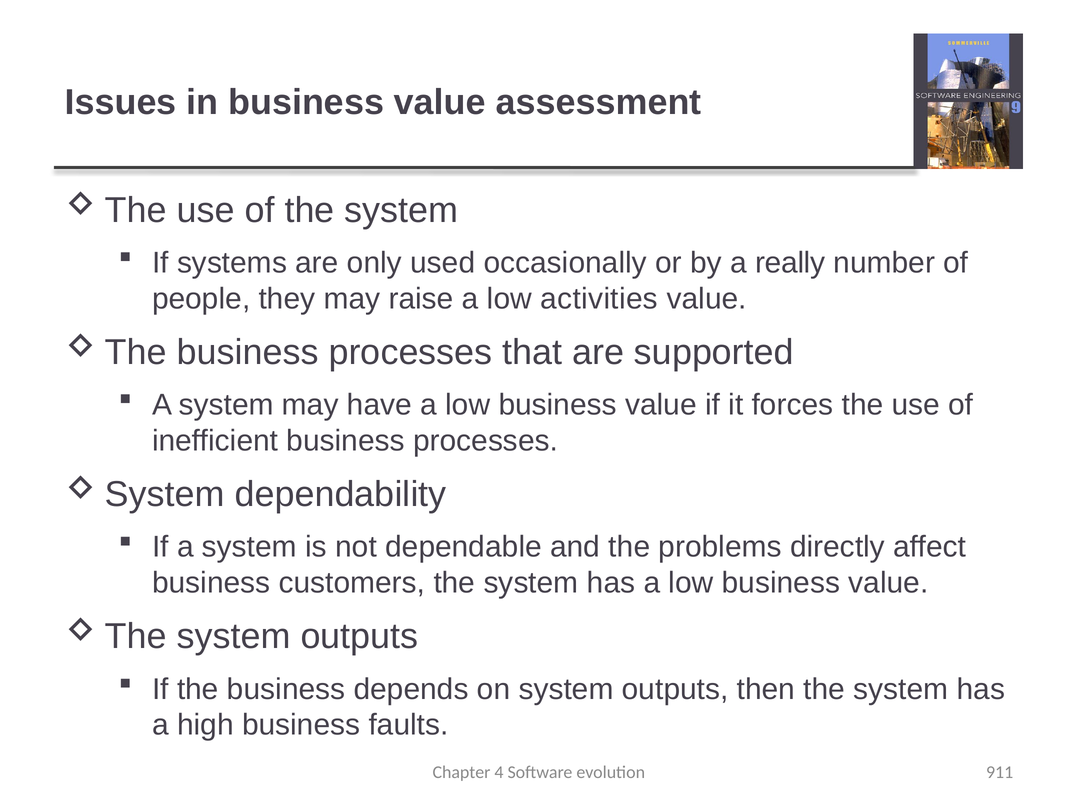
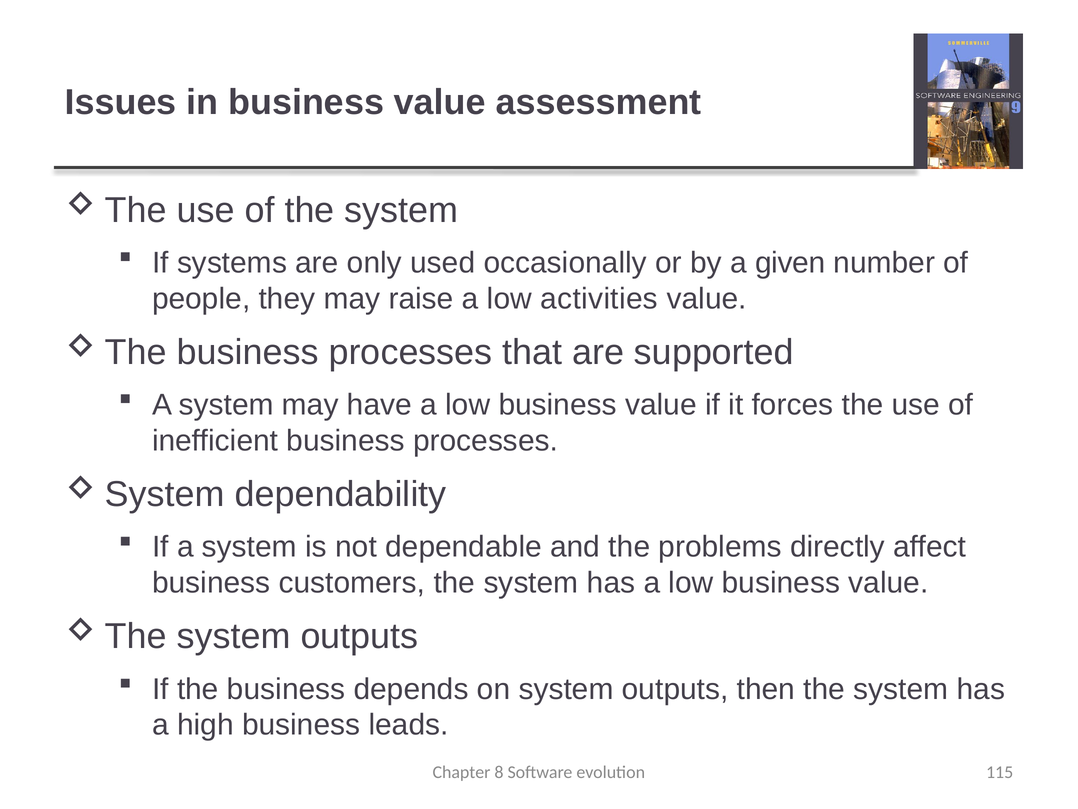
really: really -> given (790, 263)
faults: faults -> leads (409, 725)
4: 4 -> 8 (499, 772)
911: 911 -> 115 (1000, 772)
